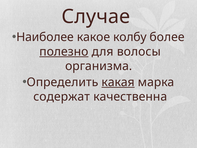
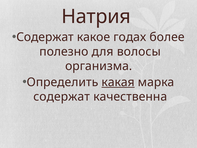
Случае: Случае -> Натрия (96, 16)
Наиболее: Наиболее -> Содержат (45, 37)
колбу: колбу -> годах (130, 37)
полезно underline: present -> none (64, 52)
